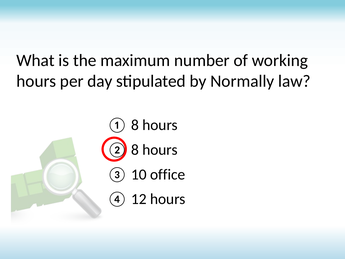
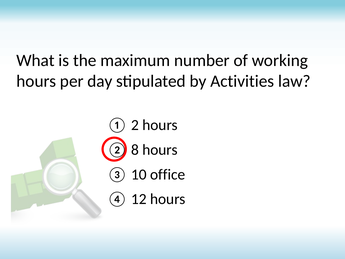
Normally: Normally -> Activities (242, 81)
① 8: 8 -> 2 (135, 125)
